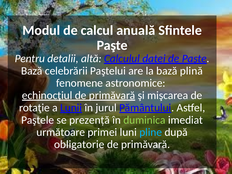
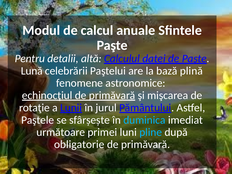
anuală: anuală -> anuale (136, 30)
Bază: Bază -> Lună (32, 71)
prezenţă: prezenţă -> sfârşeşte (90, 120)
duminica colour: light green -> light blue (144, 120)
